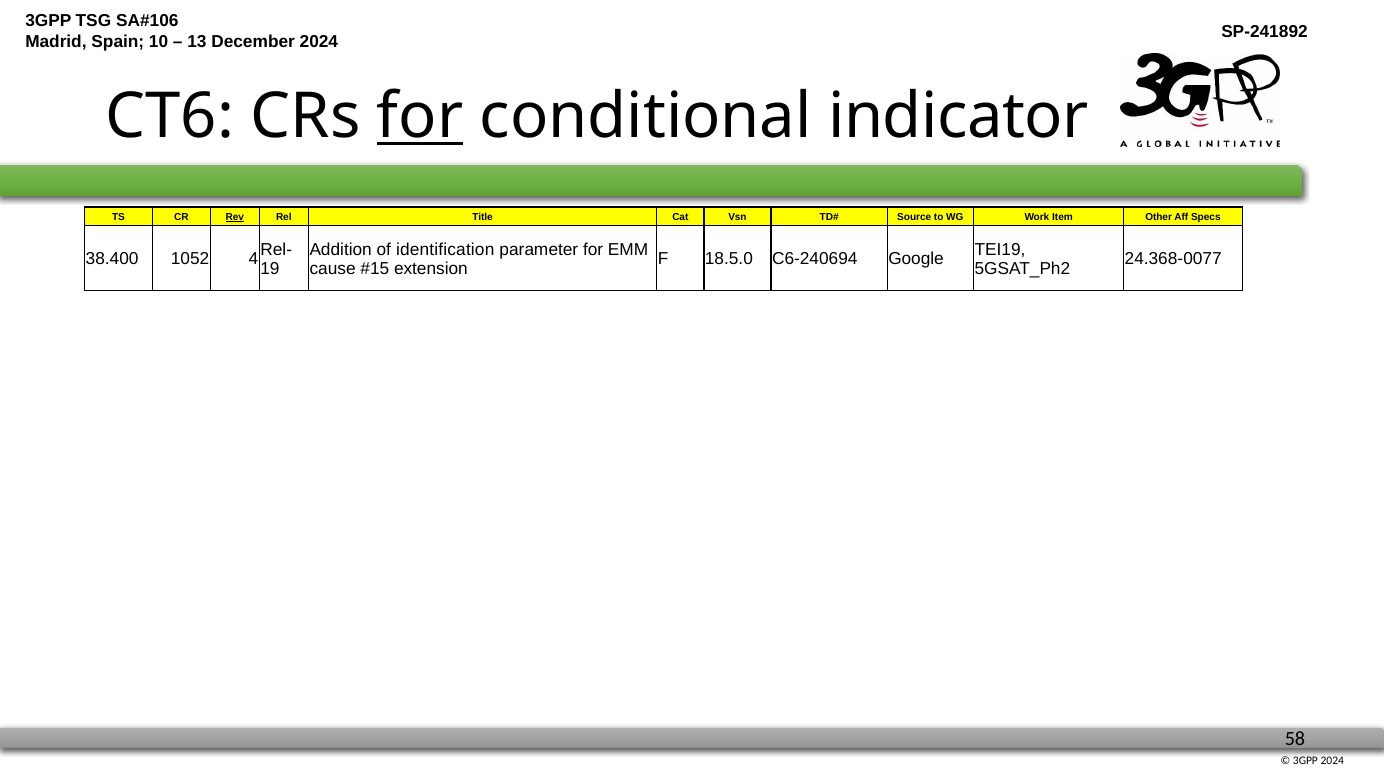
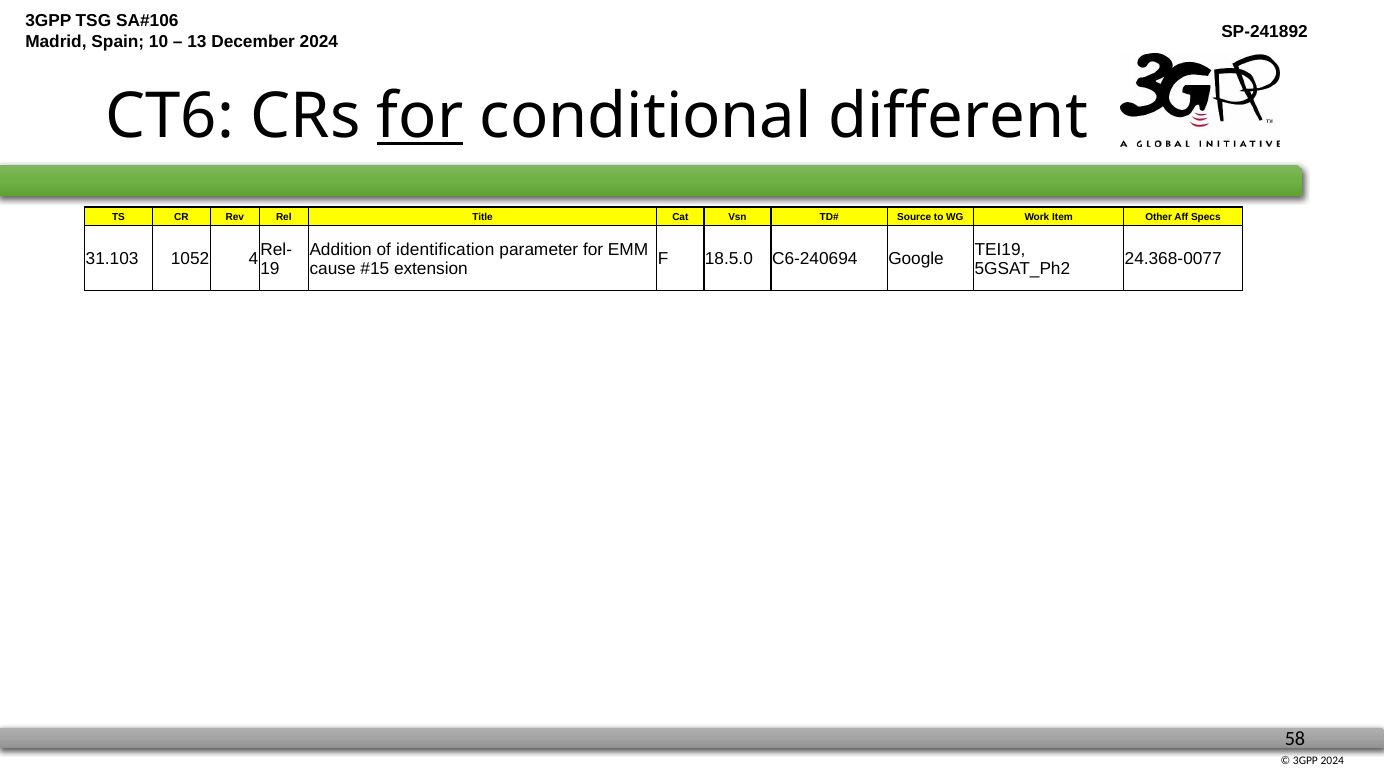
indicator: indicator -> different (958, 116)
Rev underline: present -> none (235, 217)
38.400: 38.400 -> 31.103 (112, 259)
